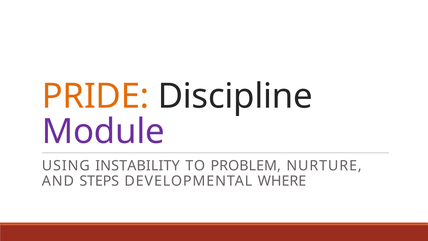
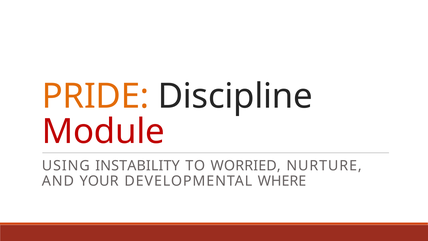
Module colour: purple -> red (103, 132)
PROBLEM: PROBLEM -> WORRIED (246, 166)
STEPS: STEPS -> YOUR (99, 181)
